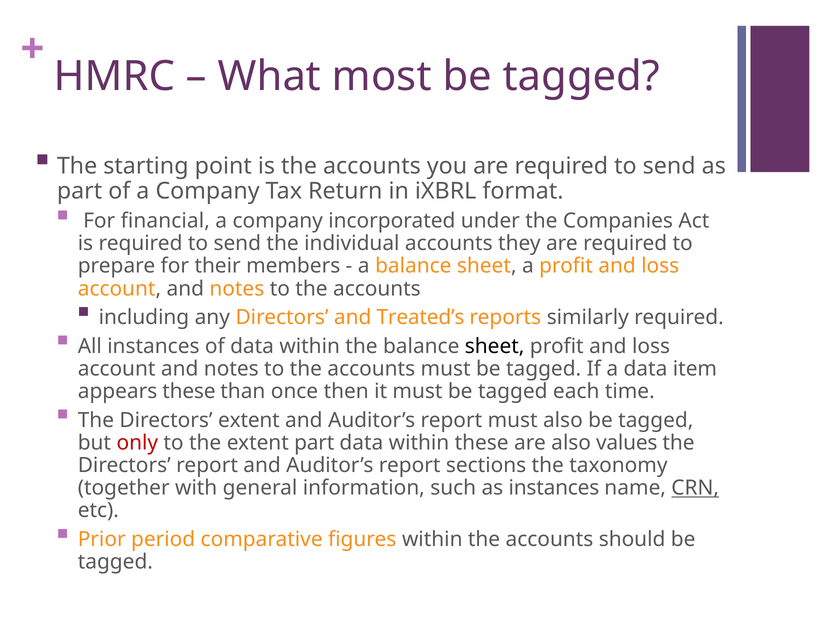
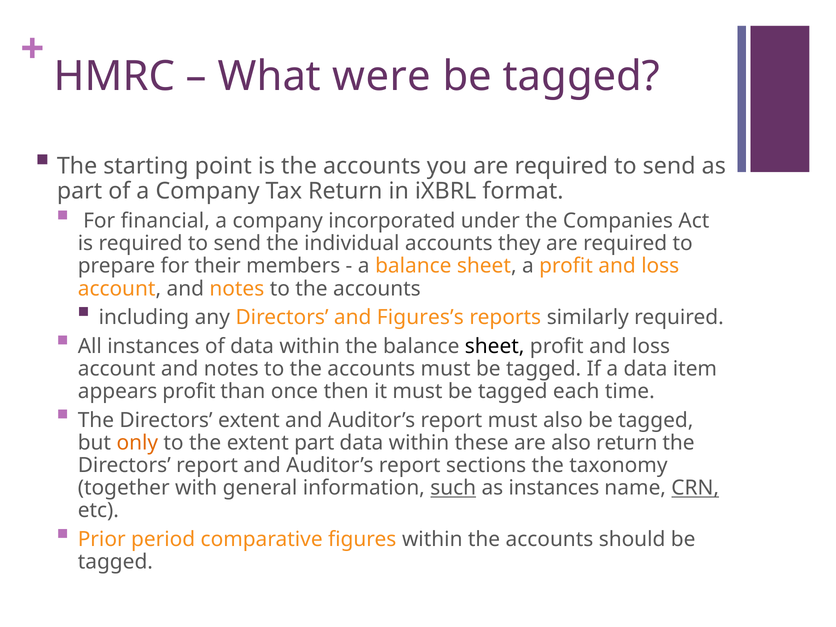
most: most -> were (382, 76)
Treated’s: Treated’s -> Figures’s (420, 317)
appears these: these -> profit (189, 391)
only colour: red -> orange (137, 443)
also values: values -> return (627, 443)
such underline: none -> present (453, 488)
